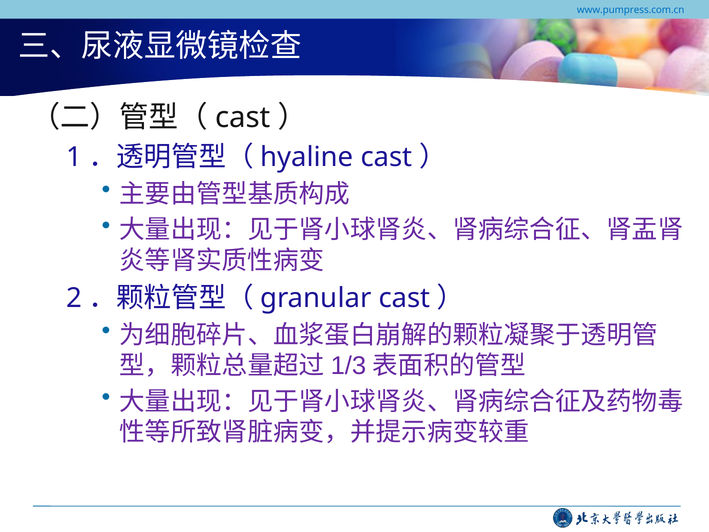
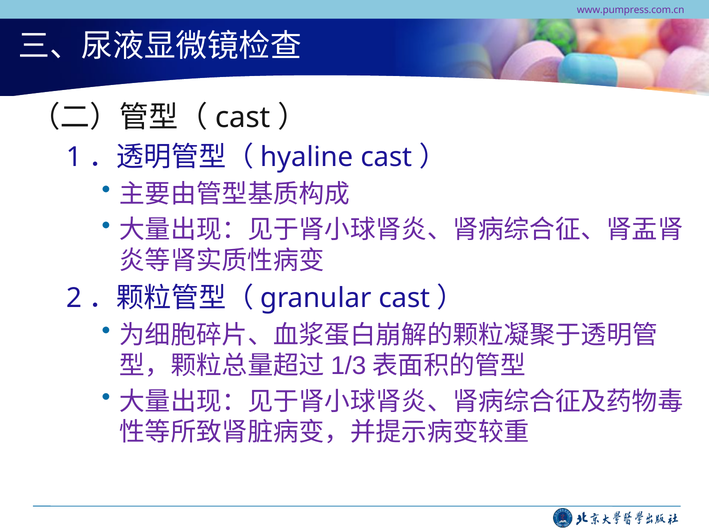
www.pumpress.com.cn colour: blue -> purple (631, 10)
